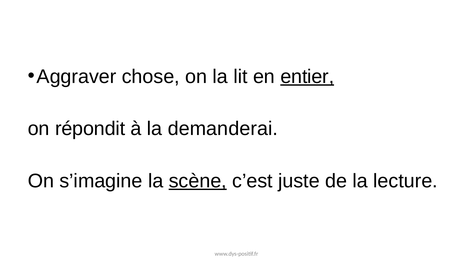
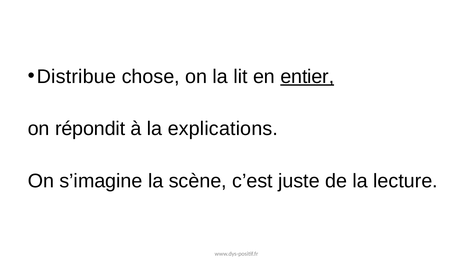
Aggraver: Aggraver -> Distribue (76, 77)
demanderai: demanderai -> explications (223, 129)
scène underline: present -> none (198, 181)
